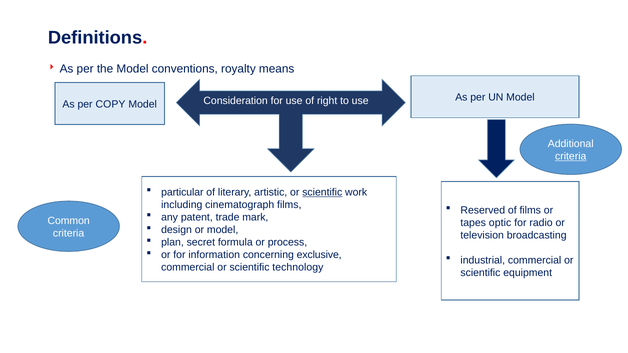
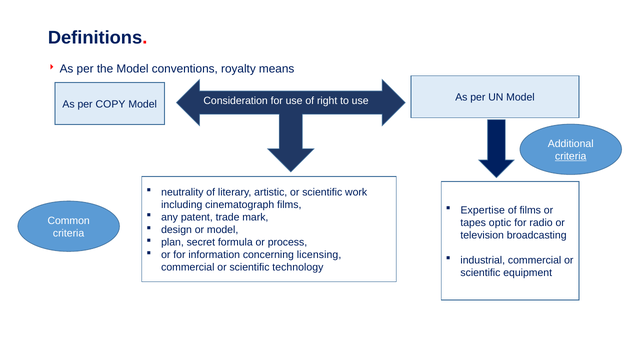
particular: particular -> neutrality (182, 192)
scientific underline: present -> none (322, 192)
Reserved: Reserved -> Expertise (483, 210)
exclusive: exclusive -> licensing (319, 255)
